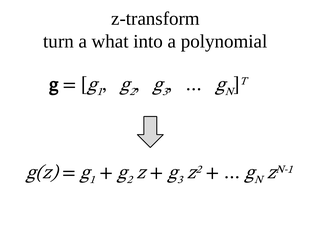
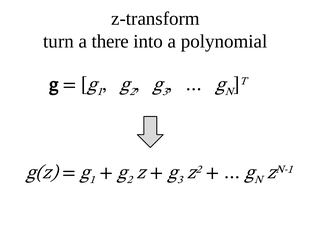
what: what -> there (110, 42)
